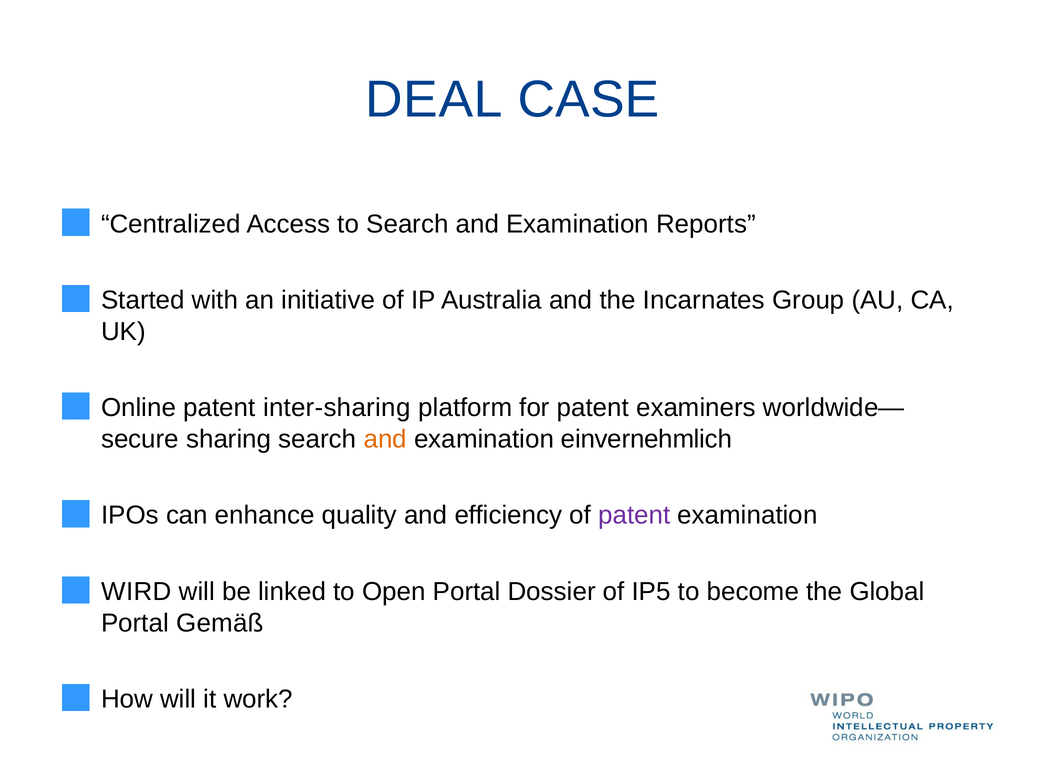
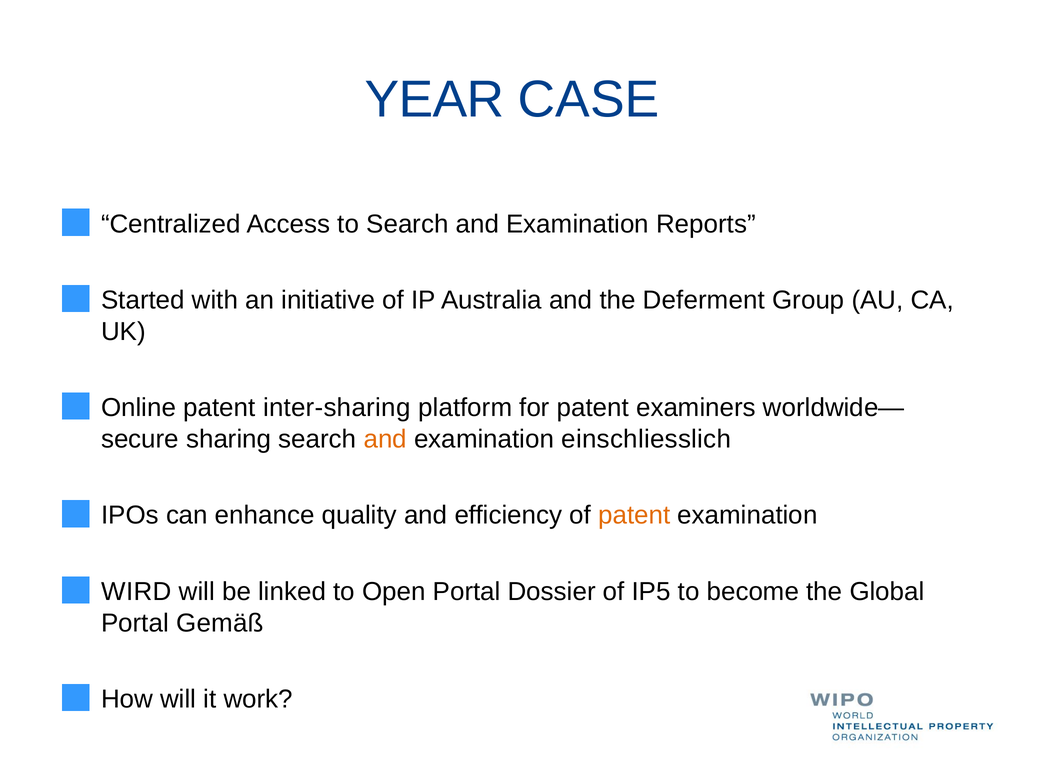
DEAL: DEAL -> YEAR (435, 100)
Incarnates: Incarnates -> Deferment (704, 300)
einvernehmlich: einvernehmlich -> einschliesslich (646, 439)
patent colour: purple -> orange (634, 516)
